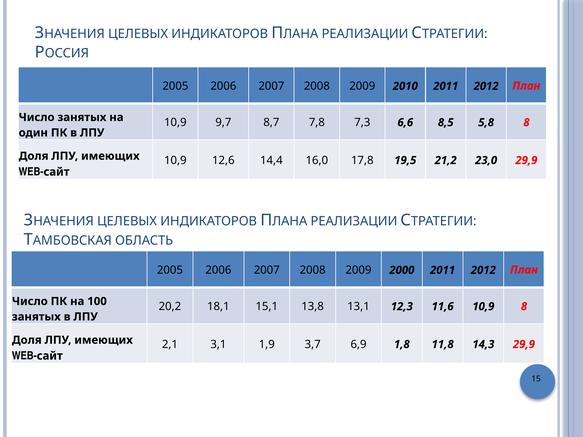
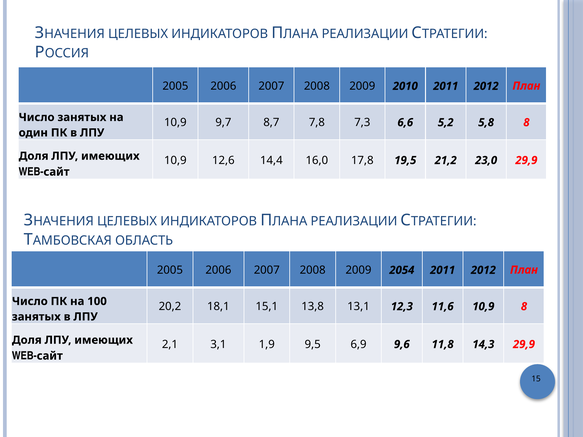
8,5: 8,5 -> 5,2 (446, 123)
2000: 2000 -> 2054 (402, 270)
3,7: 3,7 -> 9,5 (313, 345)
1,8: 1,8 -> 9,6 (402, 345)
